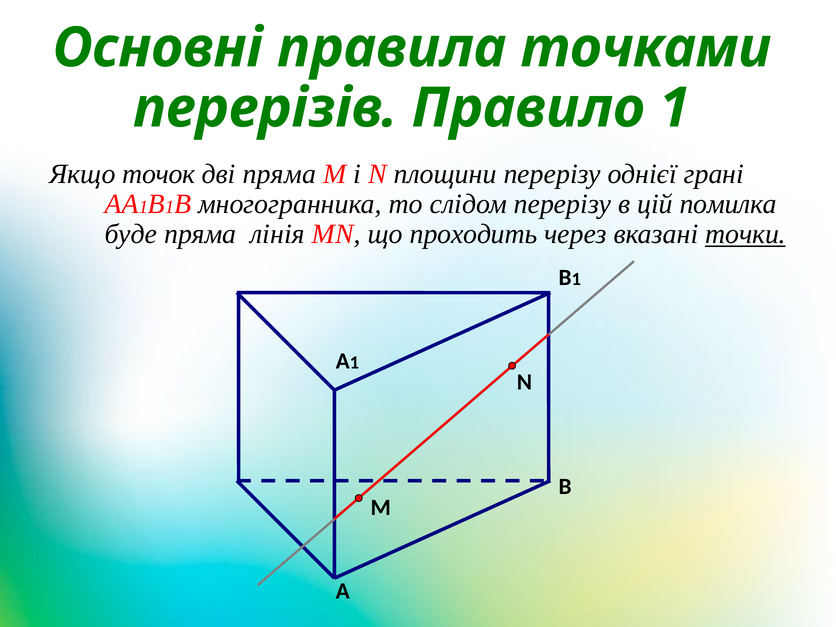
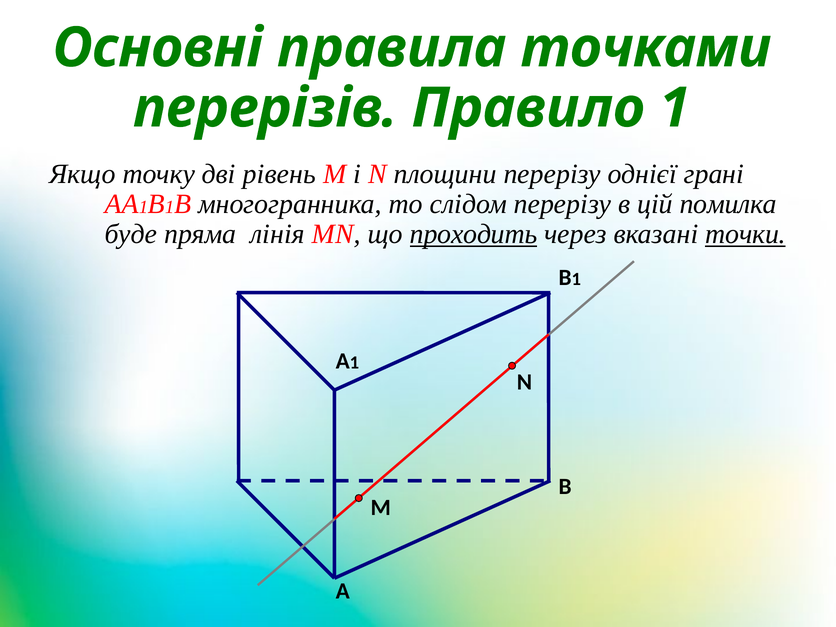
точок: точок -> точку (159, 174)
дві пряма: пряма -> рівень (279, 174)
проходить underline: none -> present (474, 234)
